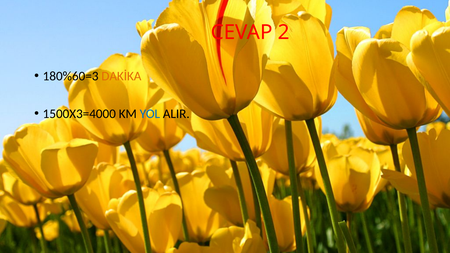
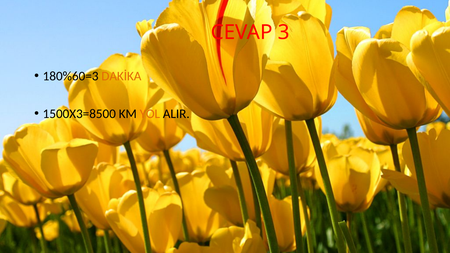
2: 2 -> 3 (284, 32)
1500X3=4000: 1500X3=4000 -> 1500X3=8500 (79, 114)
YOL colour: blue -> orange (150, 114)
